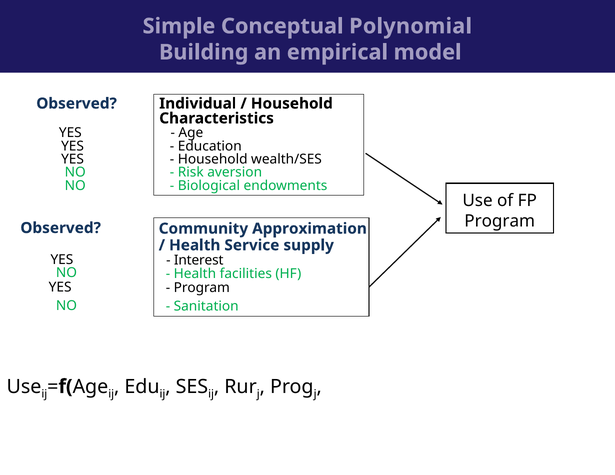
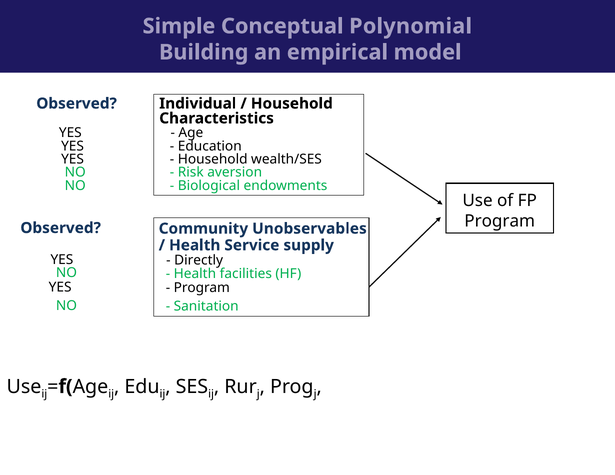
Approximation: Approximation -> Unobservables (309, 229)
Interest: Interest -> Directly (199, 260)
